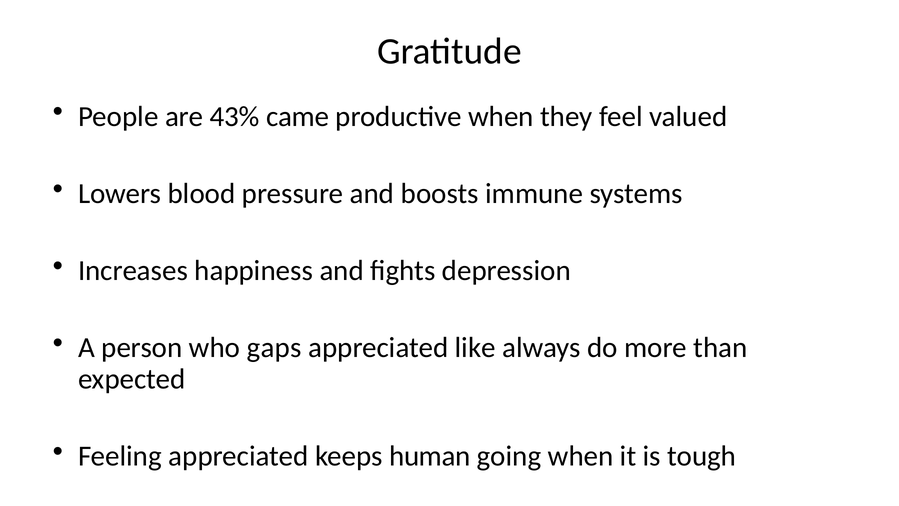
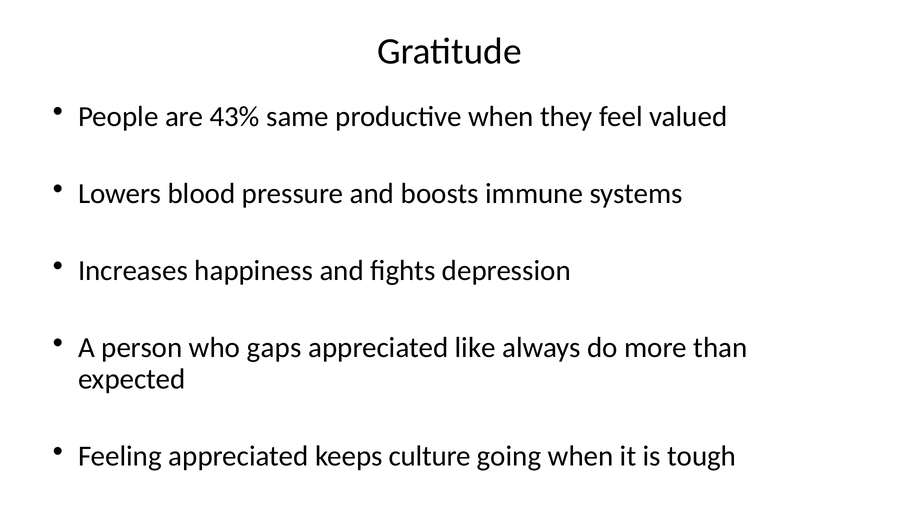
came: came -> same (298, 116)
human: human -> culture (430, 456)
